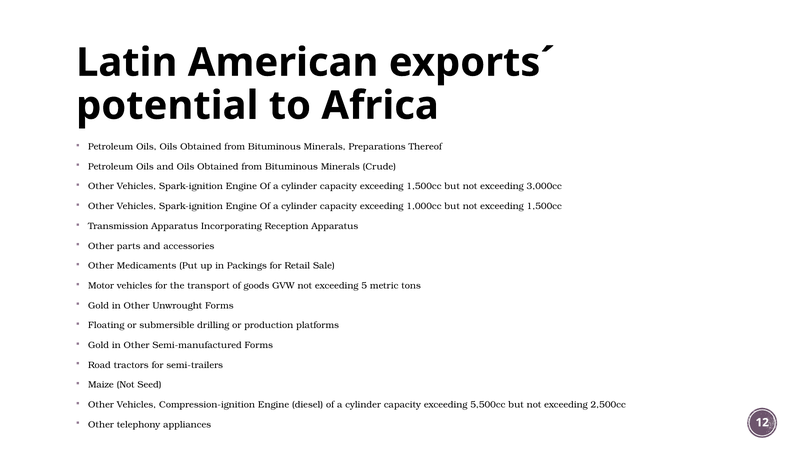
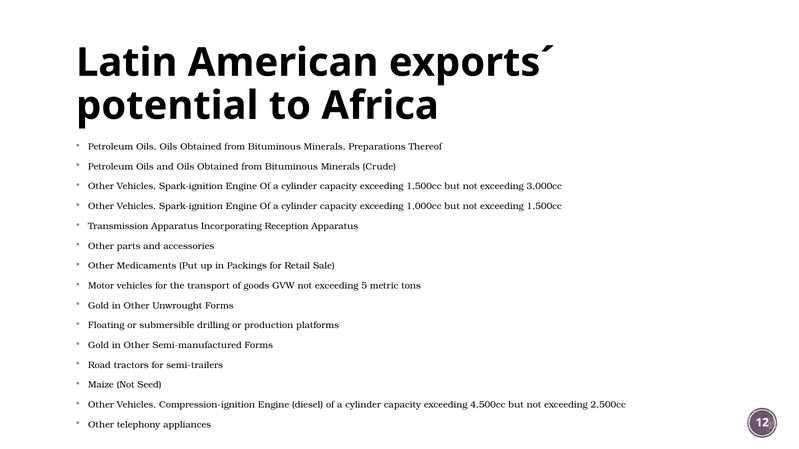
5,500cc: 5,500cc -> 4,500cc (488, 405)
